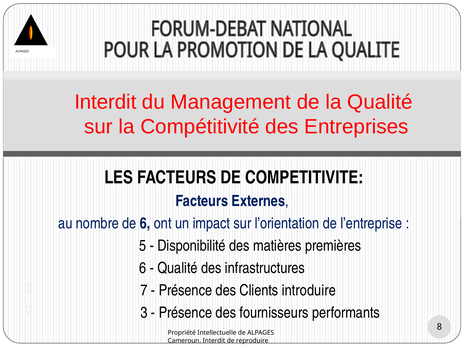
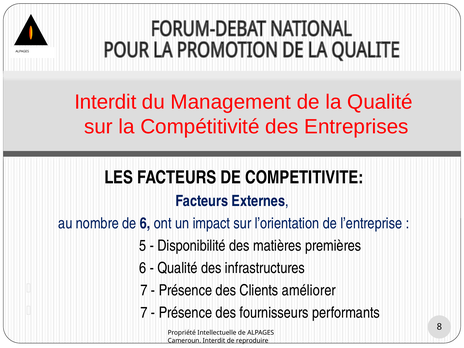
introduire: introduire -> améliorer (309, 290)
3: 3 -> 7 (144, 313)
